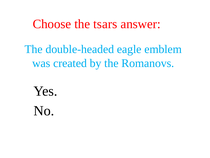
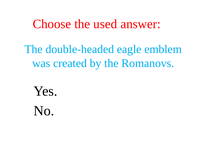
tsars: tsars -> used (105, 24)
